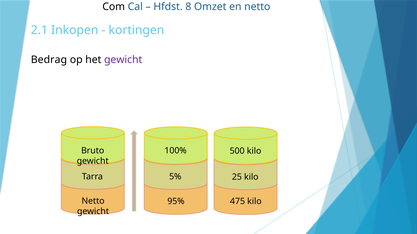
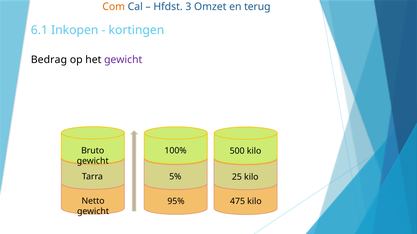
Com colour: black -> orange (114, 7)
8: 8 -> 3 (188, 7)
en netto: netto -> terug (257, 7)
2.1: 2.1 -> 6.1 (39, 30)
